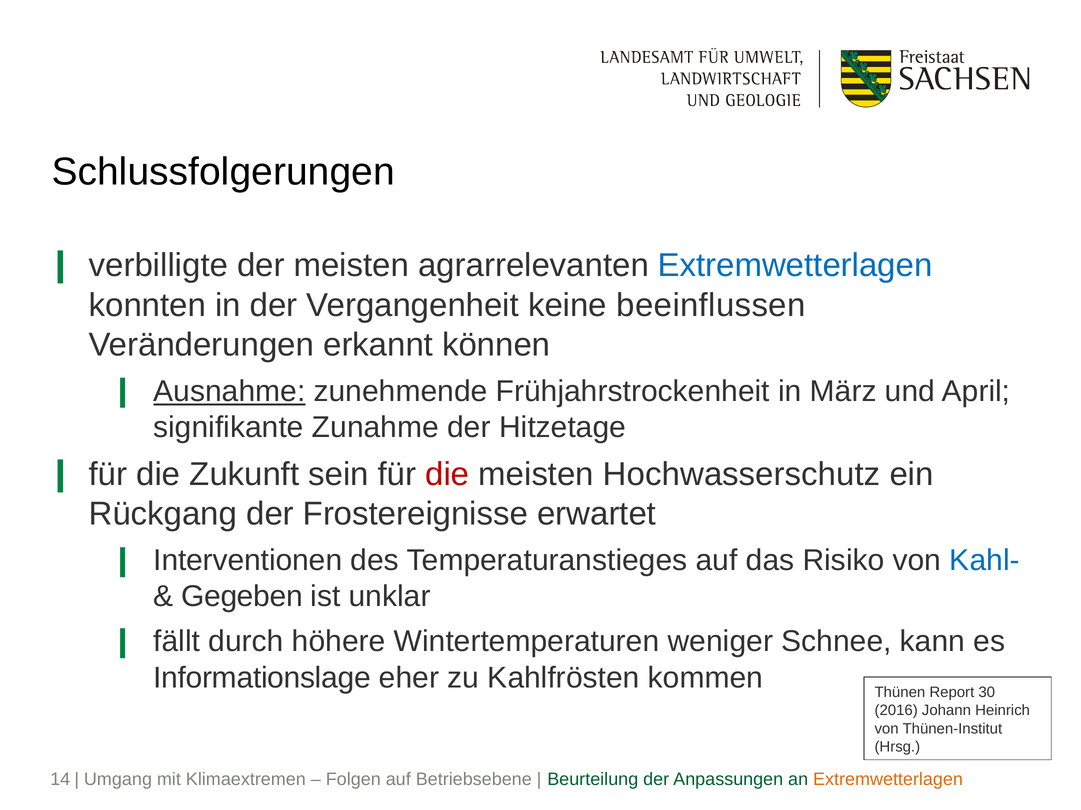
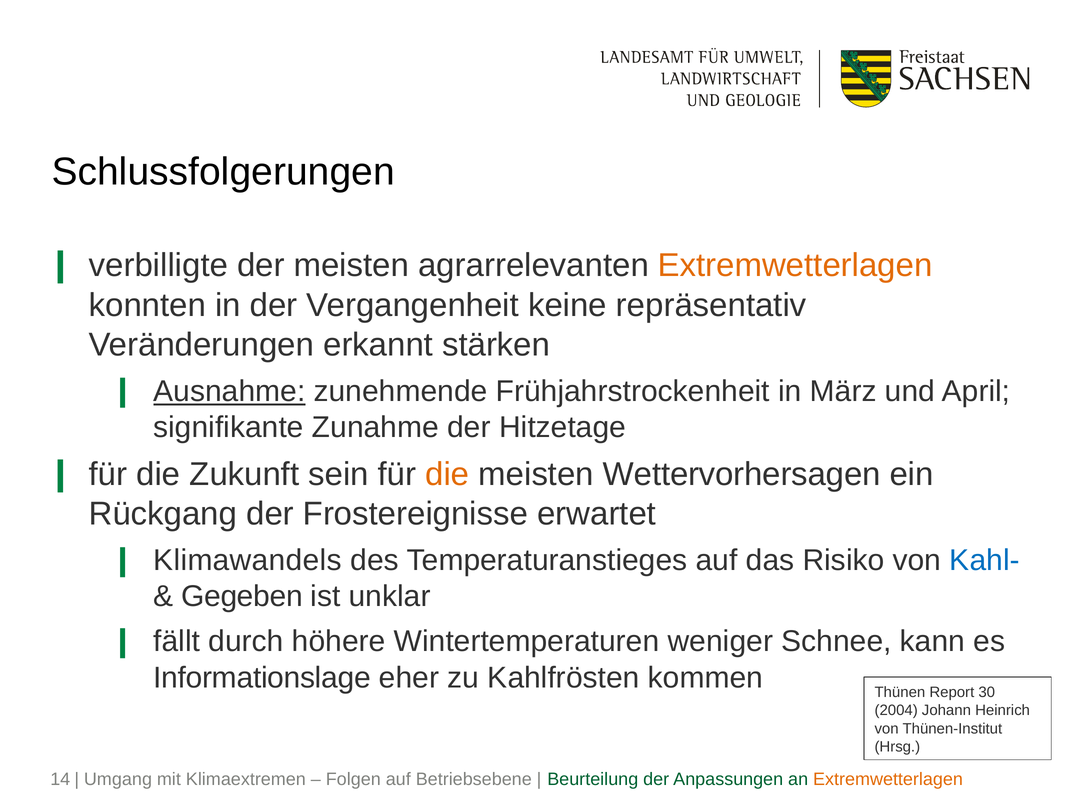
Extremwetterlagen colour: blue -> orange (795, 266)
beeinflussen: beeinflussen -> repräsentativ (711, 305)
können: können -> stärken (496, 345)
die colour: red -> orange (447, 475)
Hochwasserschutz: Hochwasserschutz -> Wettervorhersagen (742, 475)
Interventionen: Interventionen -> Klimawandels (248, 561)
2016: 2016 -> 2004 (896, 711)
